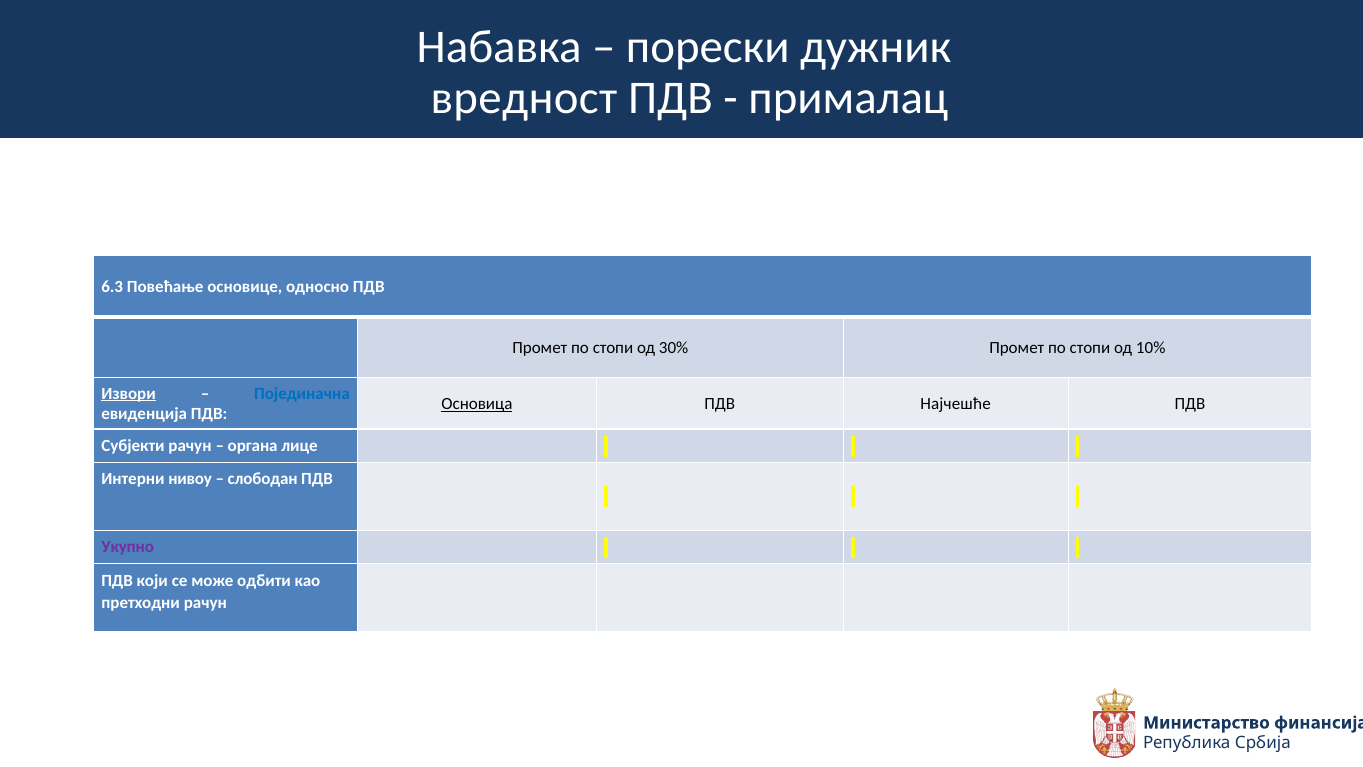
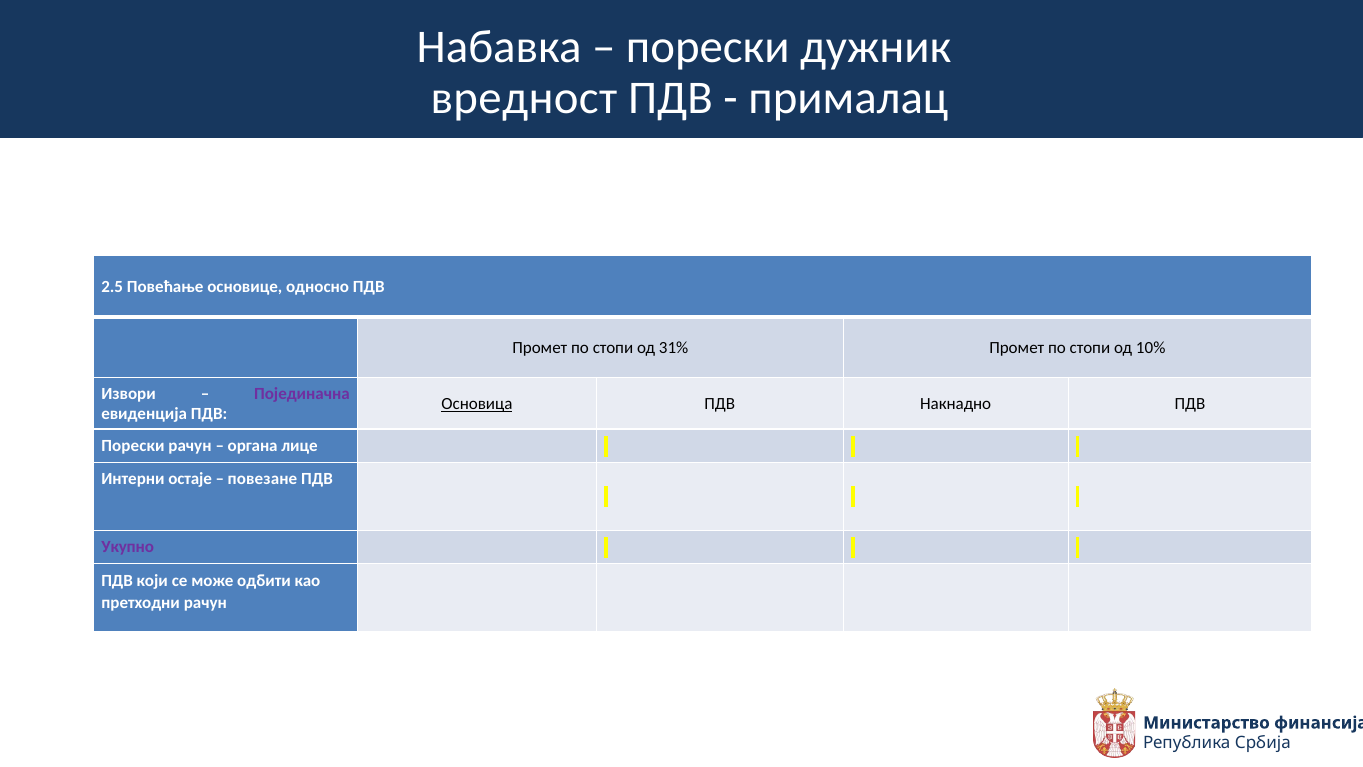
6.3: 6.3 -> 2.5 (112, 287)
30%: 30% -> 31% (674, 348)
Извори underline: present -> none (129, 393)
Појединачна colour: blue -> purple (302, 393)
Најчешће: Најчешће -> Накнадно (956, 404)
Субјекти: Субјекти -> Порески (133, 446)
нивоу: нивоу -> остаје (190, 479)
слободан: слободан -> повезане (262, 479)
